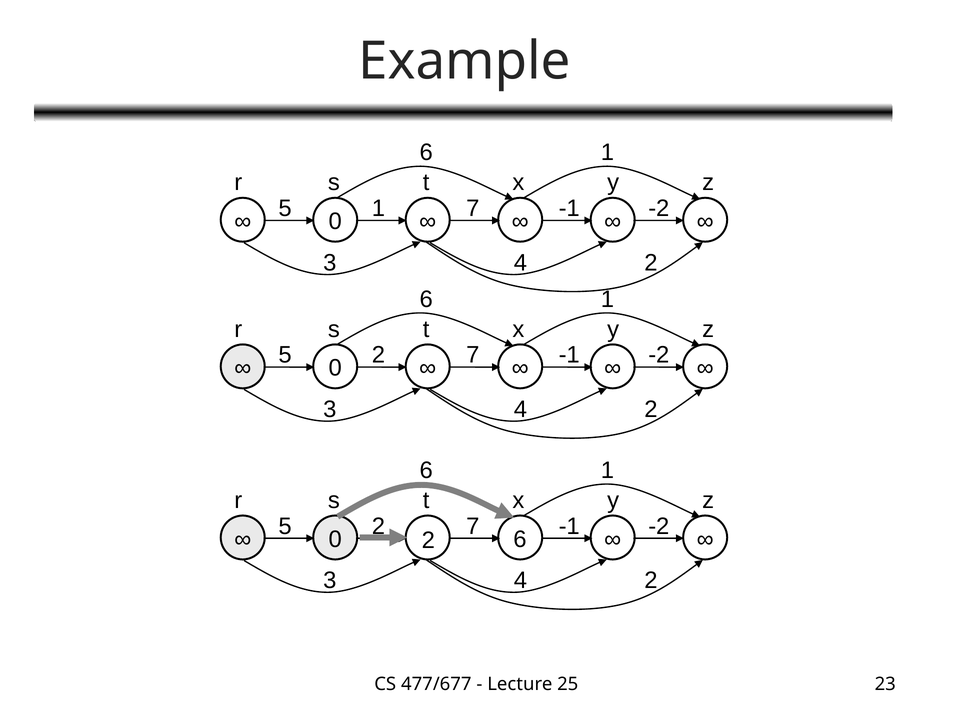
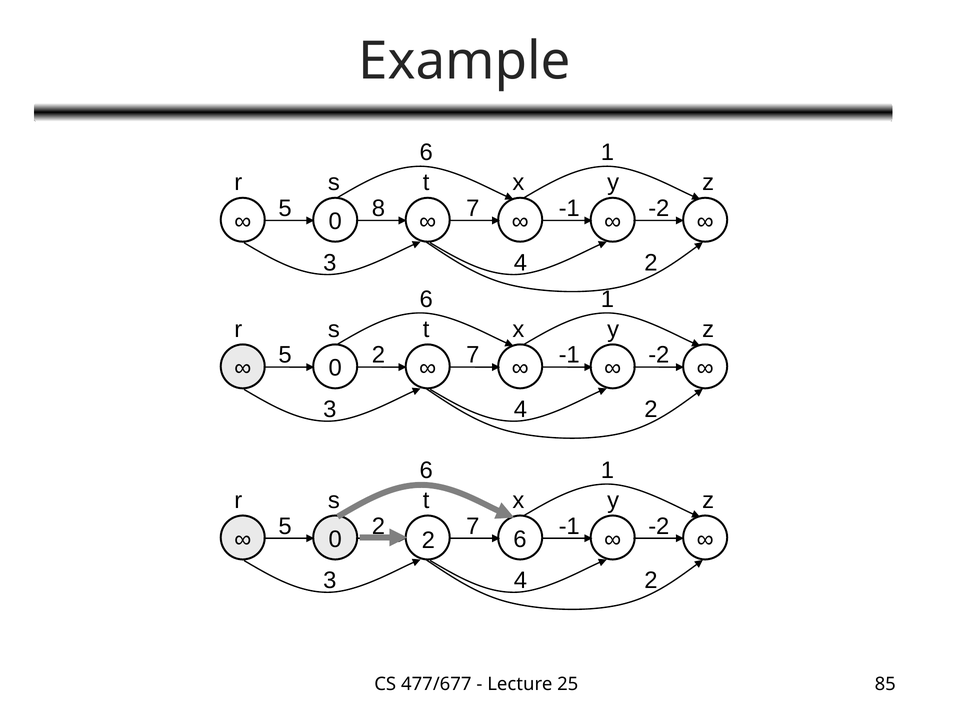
5 1: 1 -> 8 (378, 208)
23: 23 -> 85 (885, 684)
